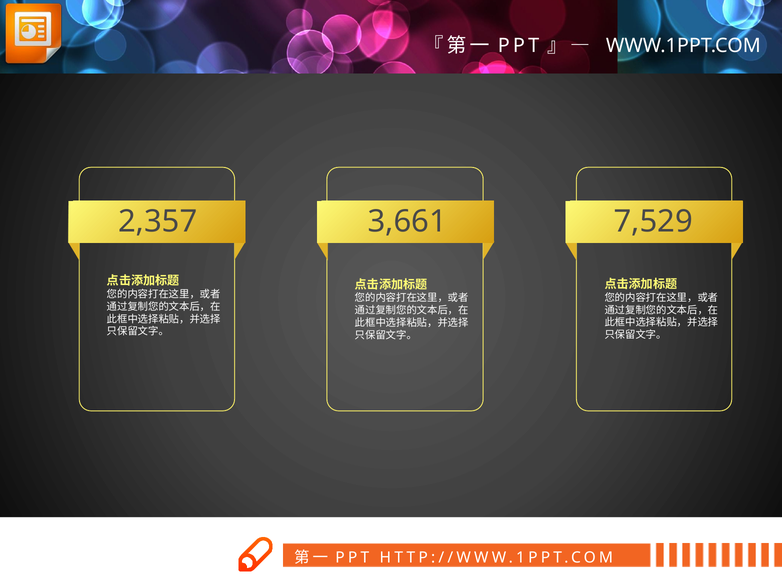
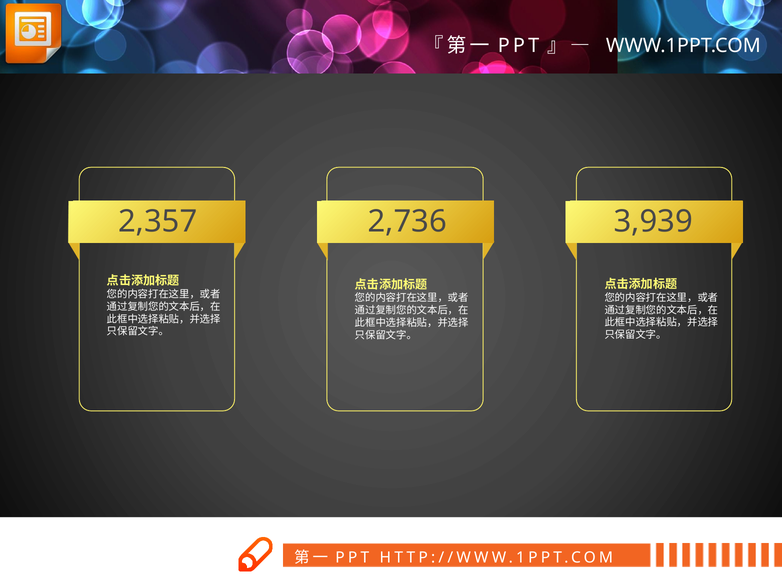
3,661: 3,661 -> 2,736 (407, 221)
7,529: 7,529 -> 3,939 (653, 221)
